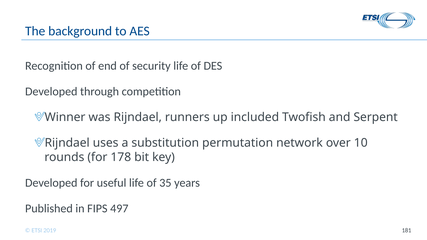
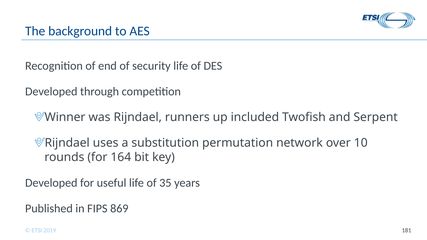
178: 178 -> 164 (121, 157)
497: 497 -> 869 (119, 209)
